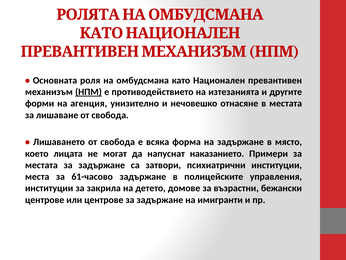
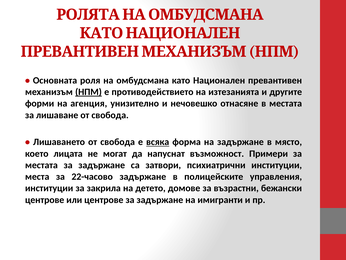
всяка underline: none -> present (158, 142)
наказанието: наказанието -> възможност (217, 153)
61-часово: 61-часово -> 22-часово (92, 176)
